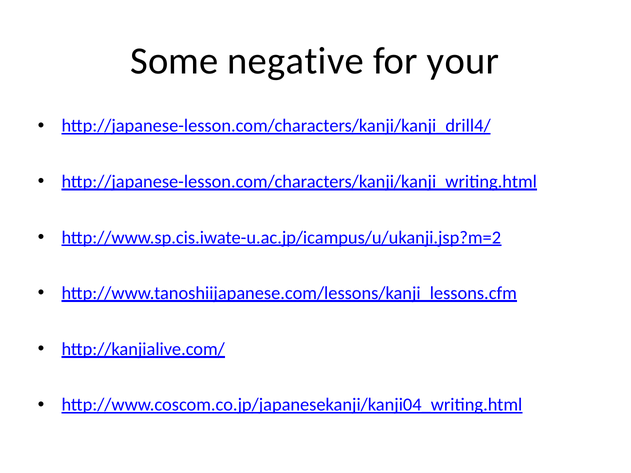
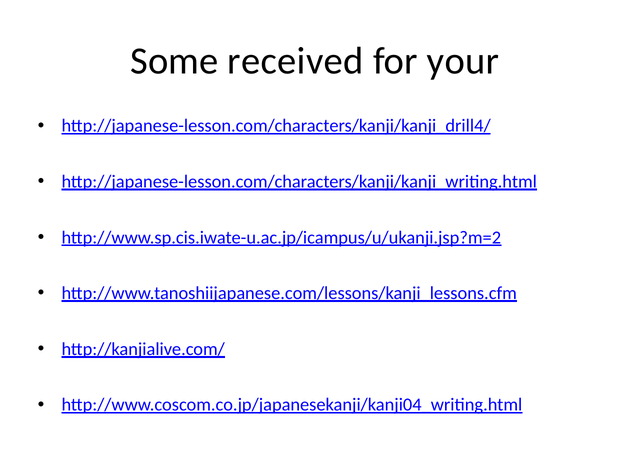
negative: negative -> received (296, 61)
